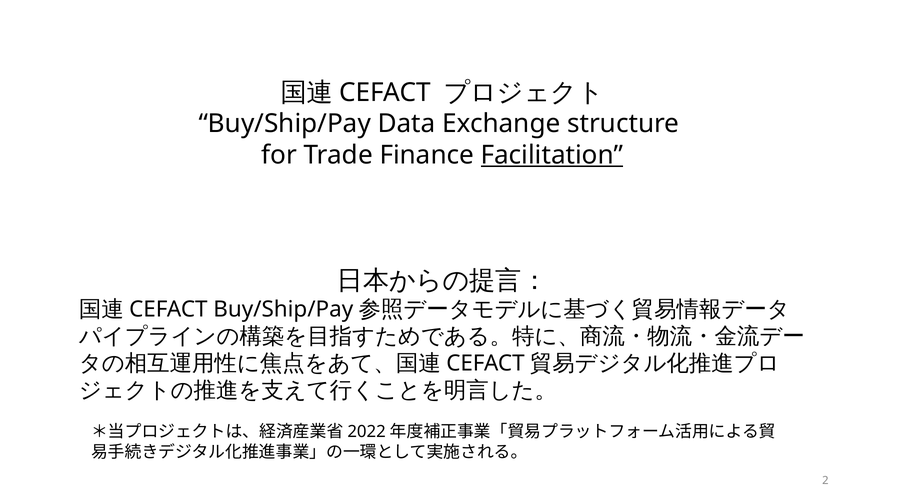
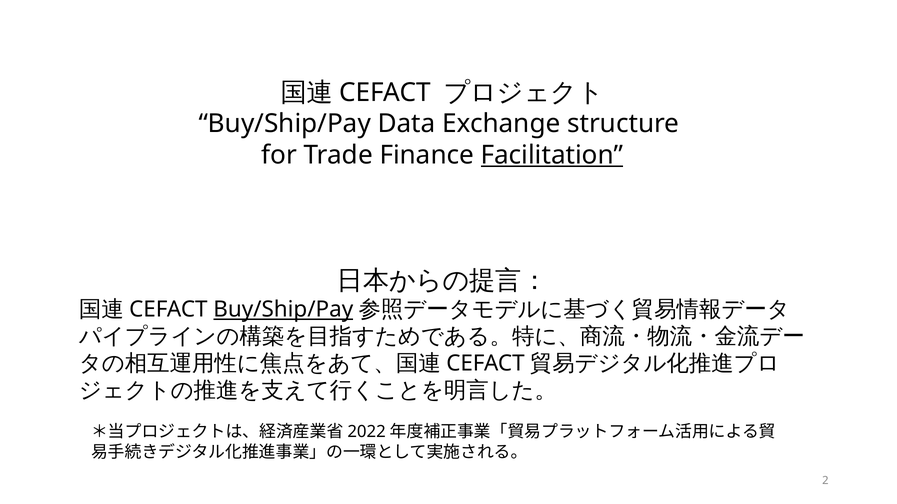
Buy/Ship/Pay underline: none -> present (283, 310)
